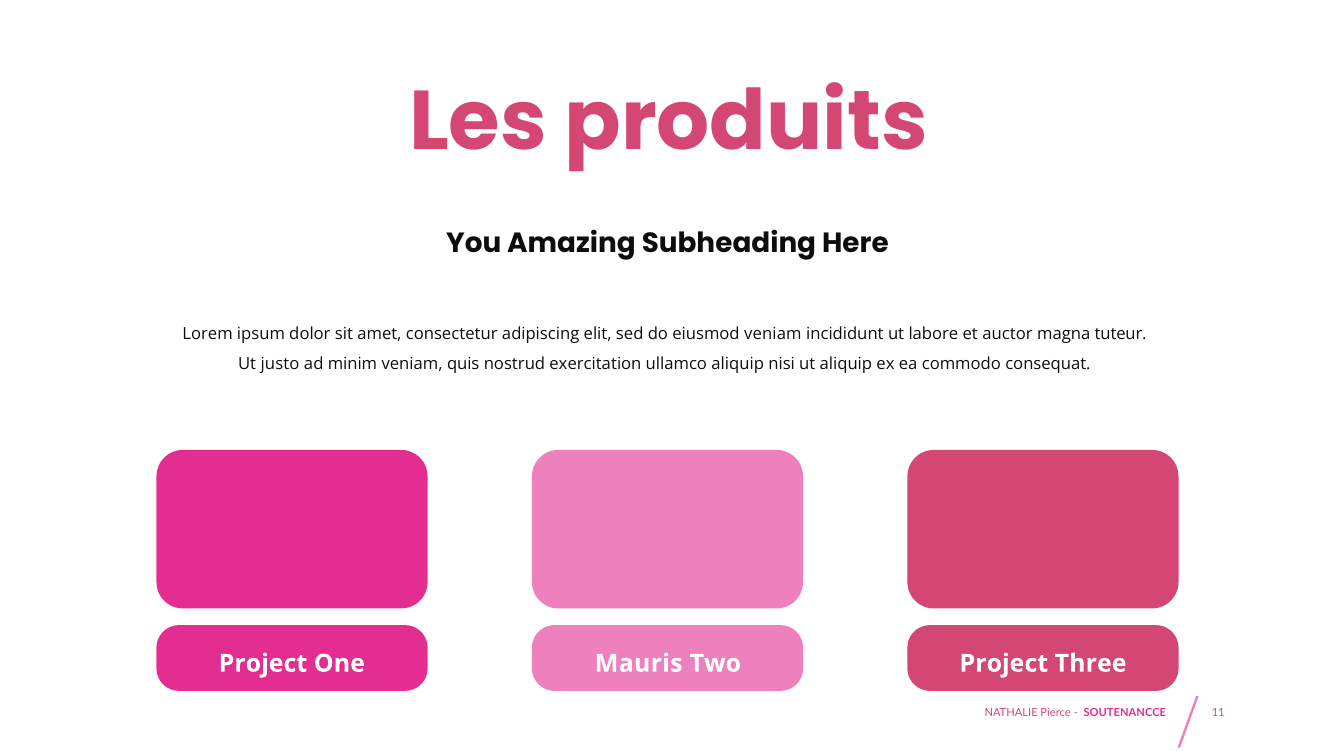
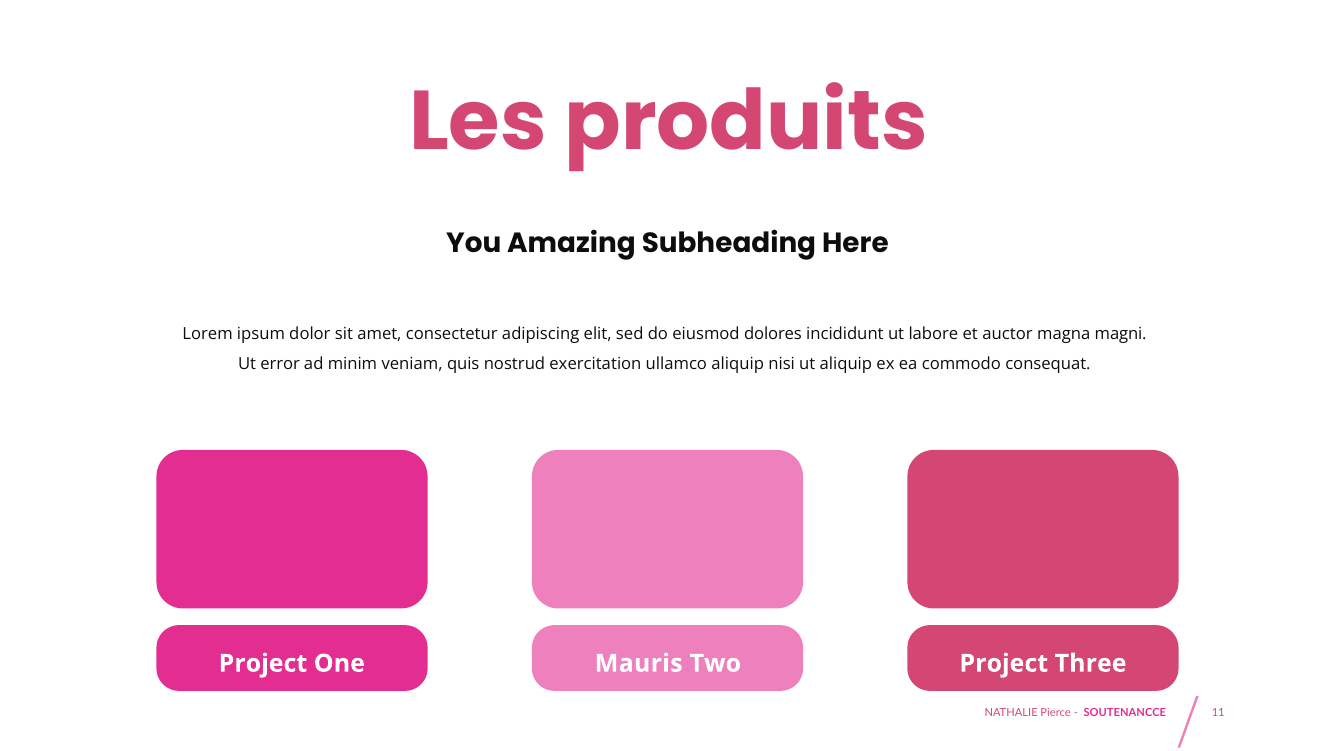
eiusmod veniam: veniam -> dolores (773, 334)
tuteur: tuteur -> magni (1121, 334)
justo: justo -> error (280, 364)
